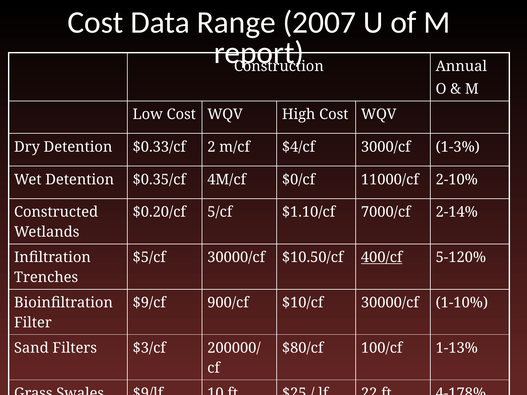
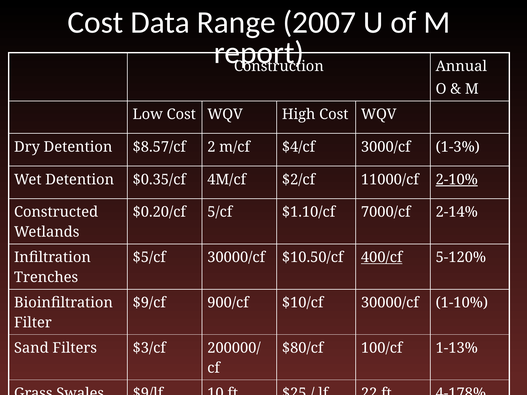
$0.33/cf: $0.33/cf -> $8.57/cf (159, 147)
$0/cf: $0/cf -> $2/cf (299, 180)
2-10% underline: none -> present (457, 180)
